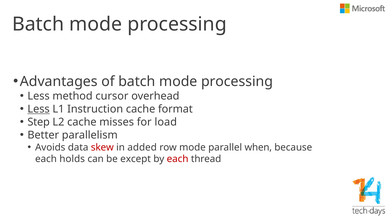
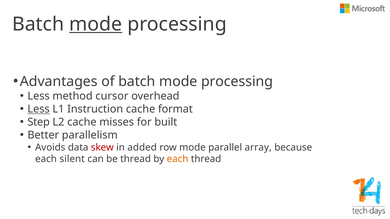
mode underline: none -> present (96, 24)
load: load -> built (166, 122)
when: when -> array (258, 148)
holds: holds -> silent (72, 159)
be except: except -> thread (136, 159)
each colour: red -> orange (178, 159)
